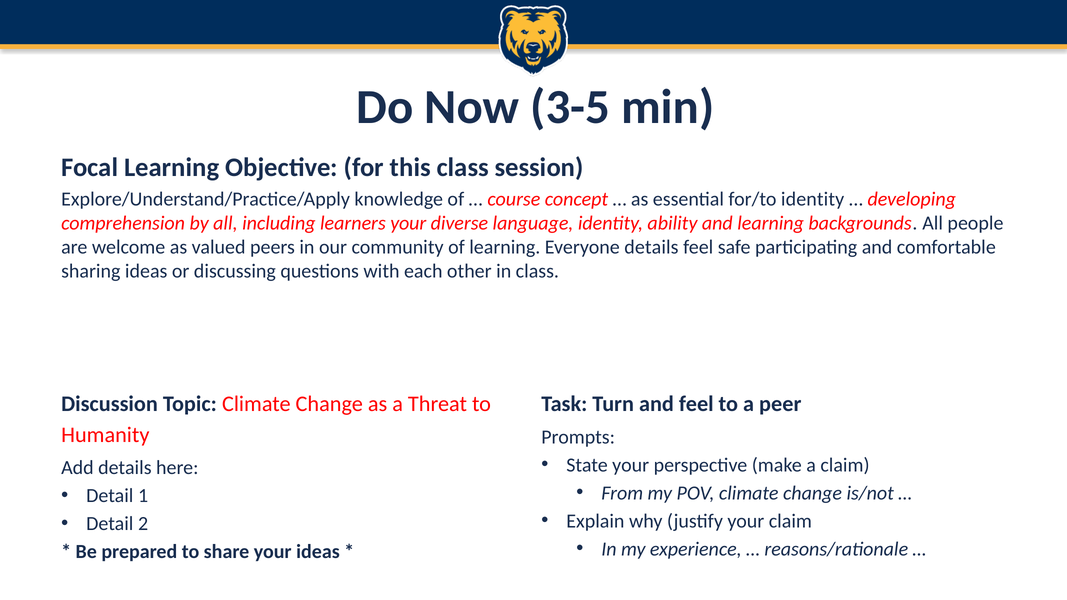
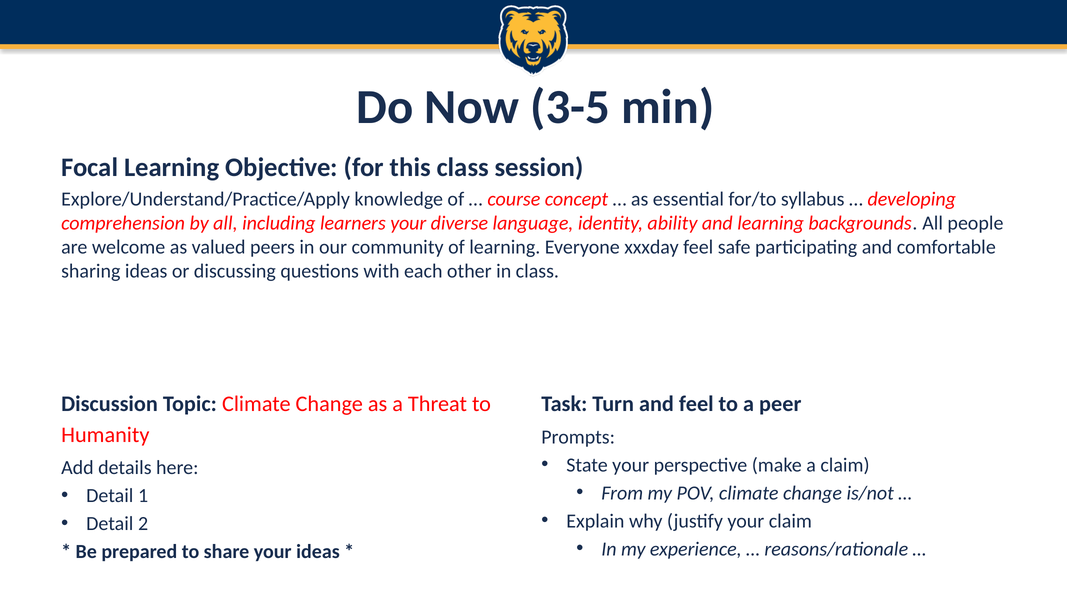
for/to identity: identity -> syllabus (813, 199)
Everyone details: details -> xxxday (652, 247)
